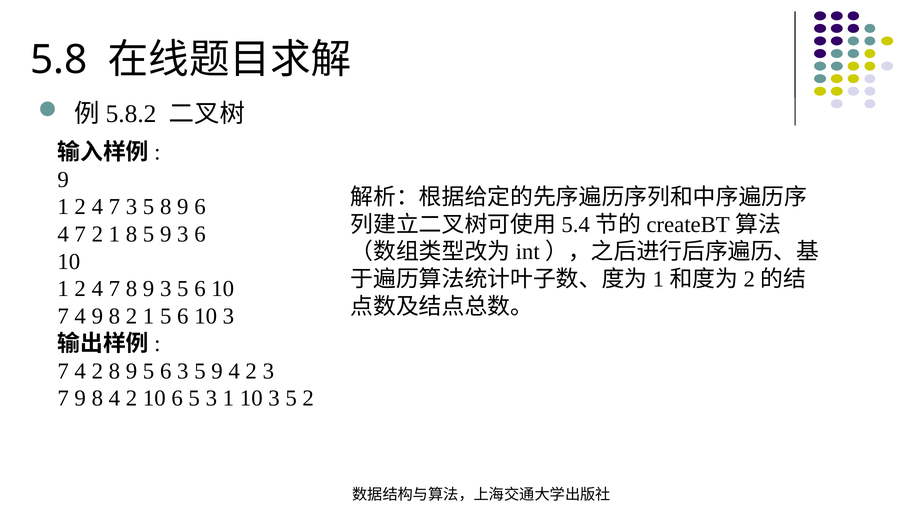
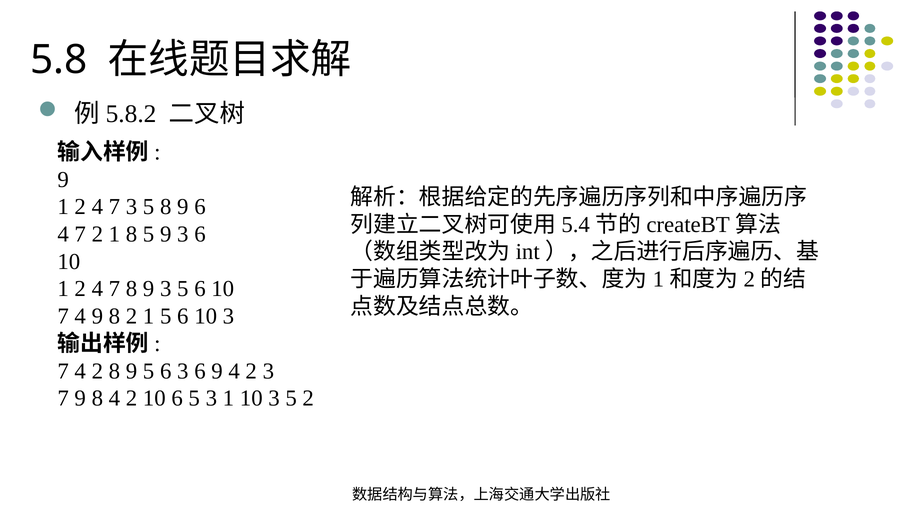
6 3 5: 5 -> 6 (200, 371)
